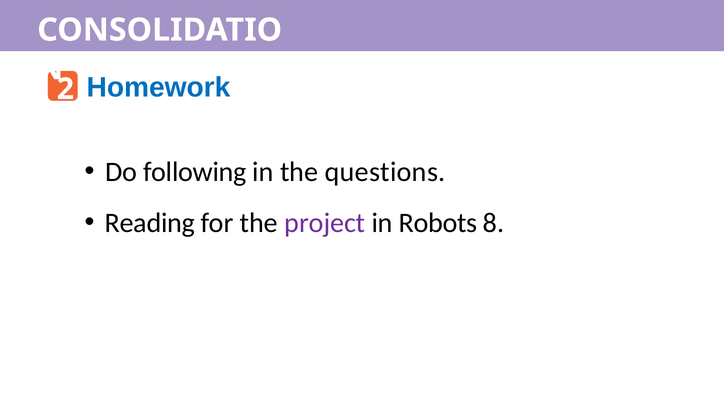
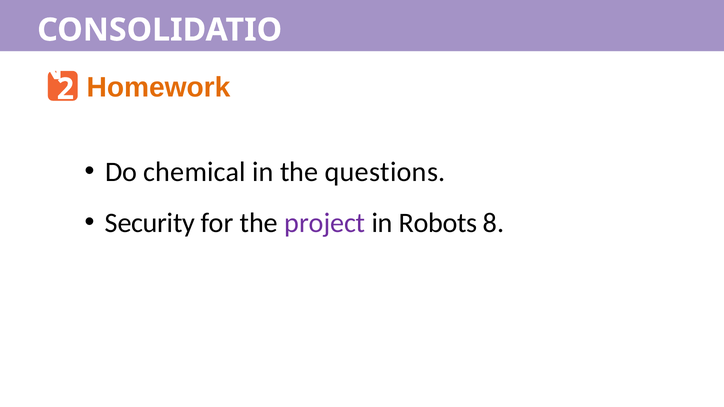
Homework colour: blue -> orange (158, 88)
following: following -> chemical (195, 172)
Reading: Reading -> Security (150, 223)
